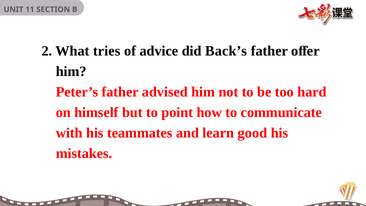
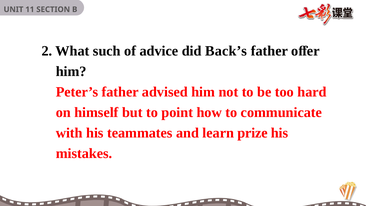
tries: tries -> such (107, 51)
good: good -> prize (253, 133)
